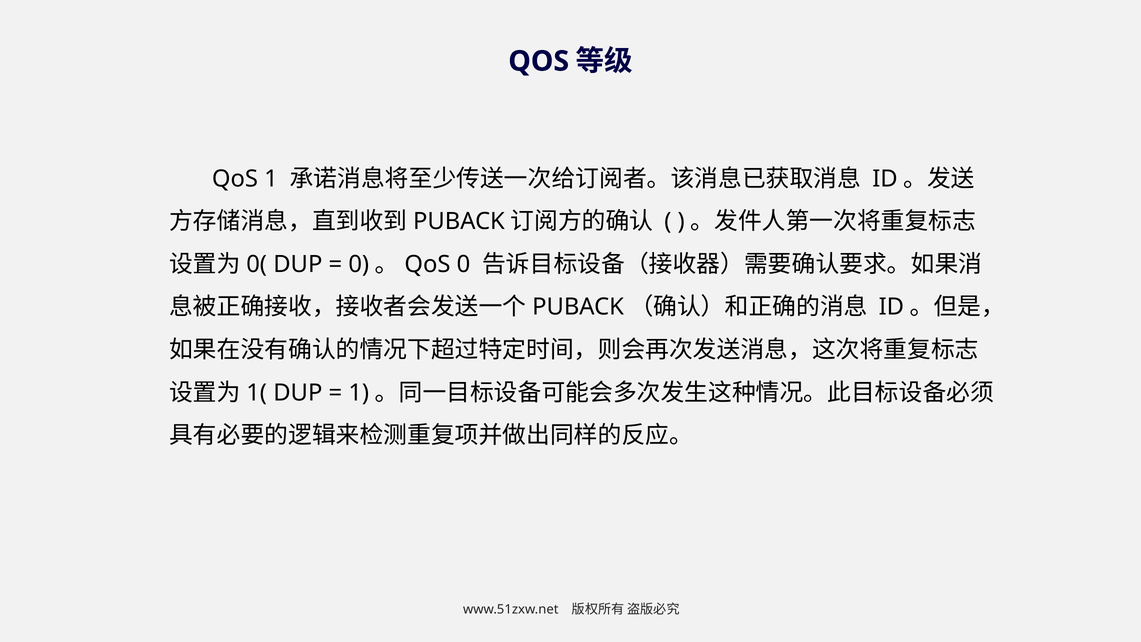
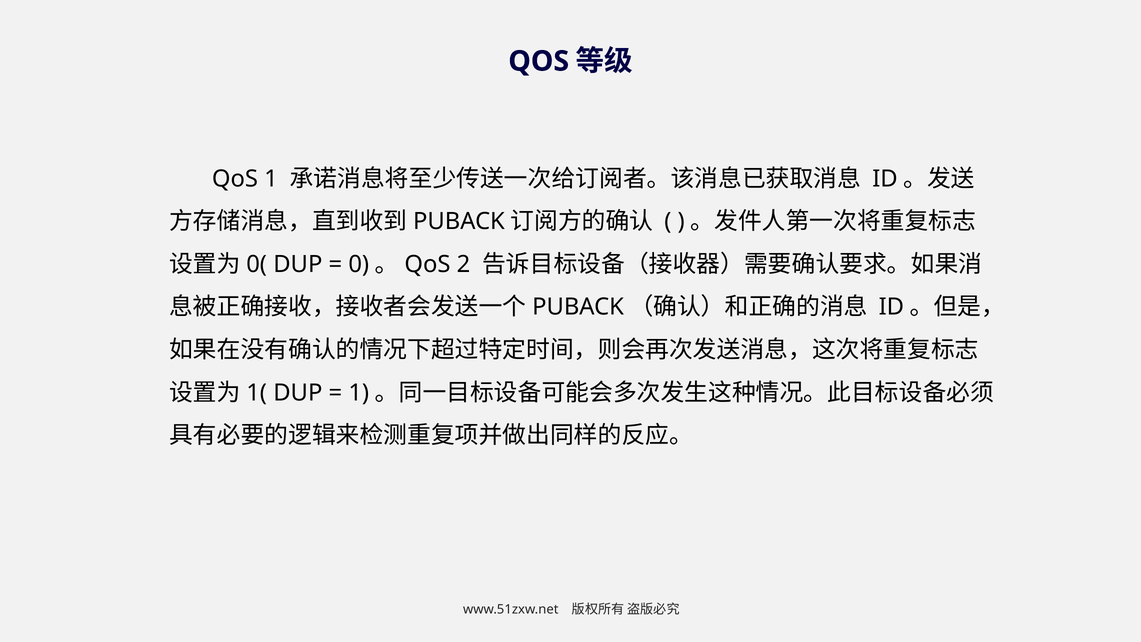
QoS 0: 0 -> 2 (463, 264)
